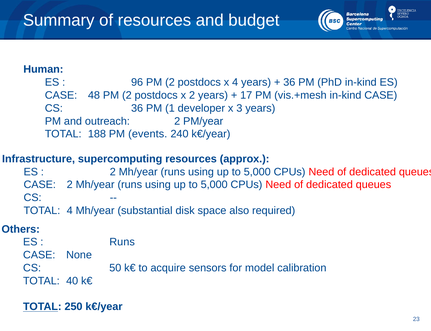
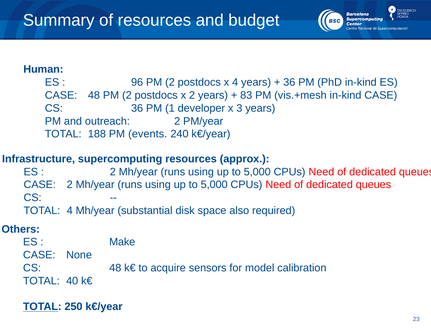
17: 17 -> 83 (246, 95)
Runs: Runs -> Make (122, 242)
CS 50: 50 -> 48 (115, 268)
